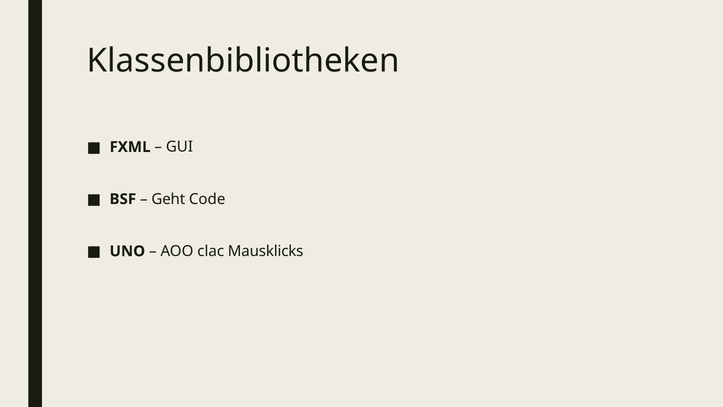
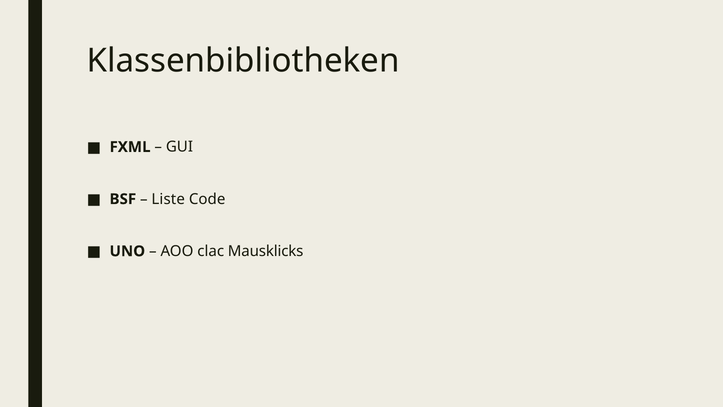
Geht: Geht -> Liste (168, 199)
